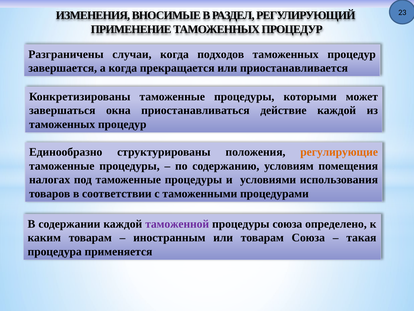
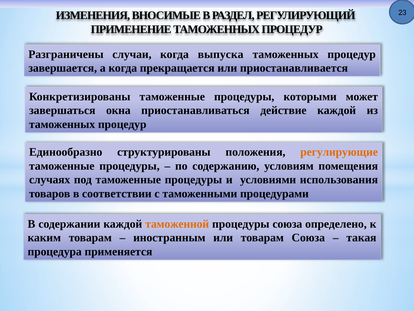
подходов: подходов -> выпуска (221, 54)
налогах: налогах -> случаях (50, 180)
таможенной colour: purple -> orange (177, 224)
